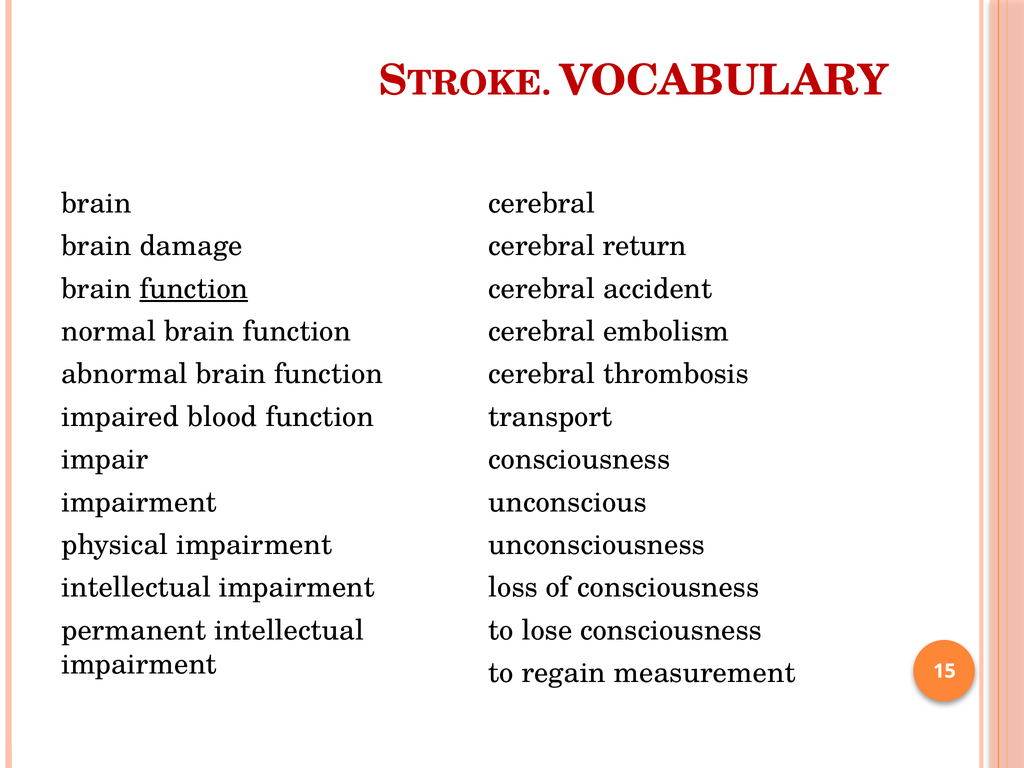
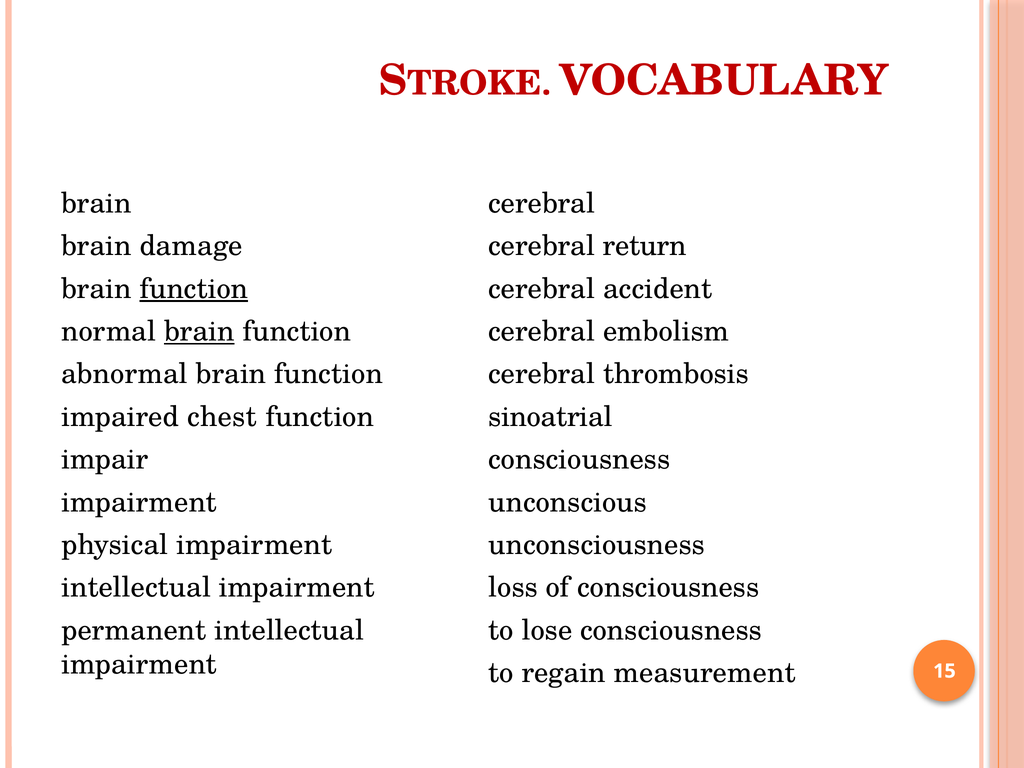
brain underline: none -> present (199, 331)
blood: blood -> chest (222, 417)
transport: transport -> sinoatrial (550, 417)
